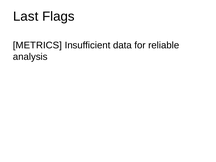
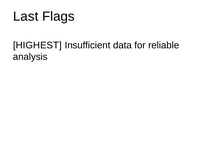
METRICS: METRICS -> HIGHEST (37, 45)
